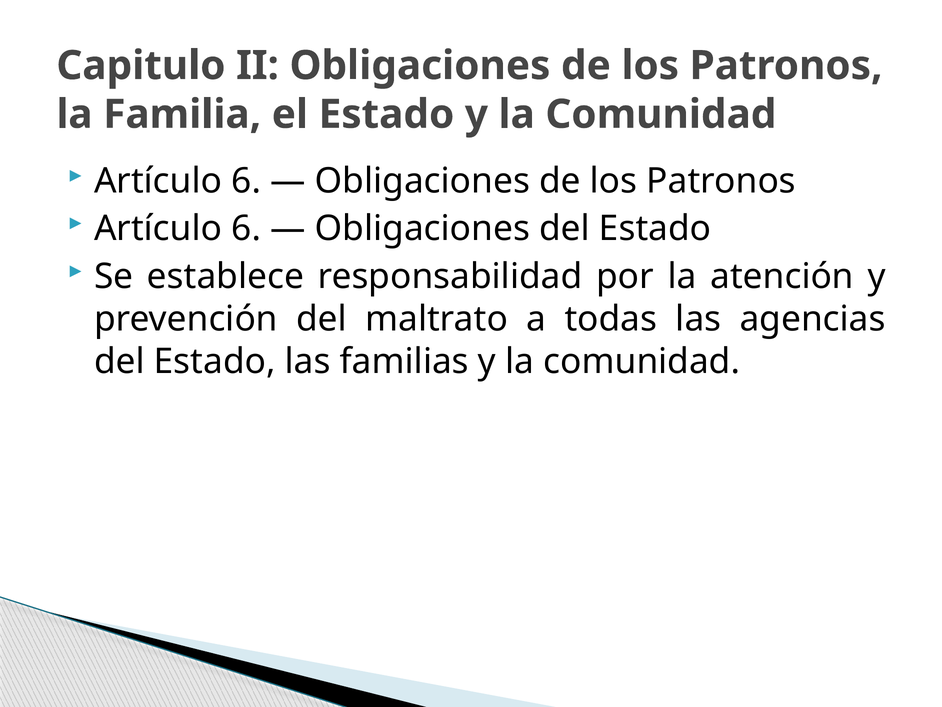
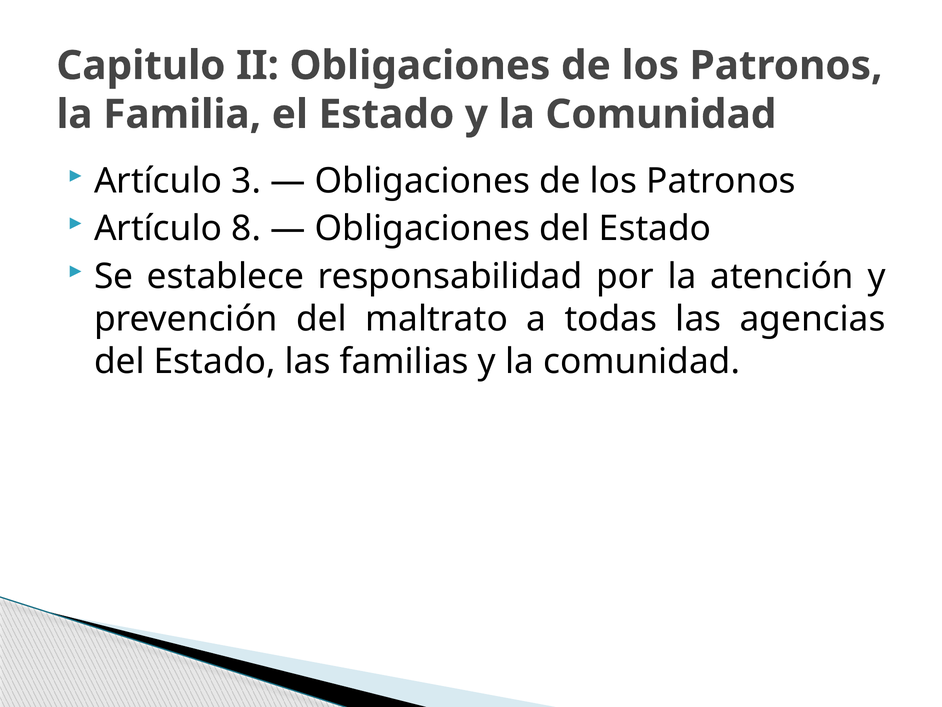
6: 6 -> 3 (246, 181)
6: 6 -> 8 (246, 229)
